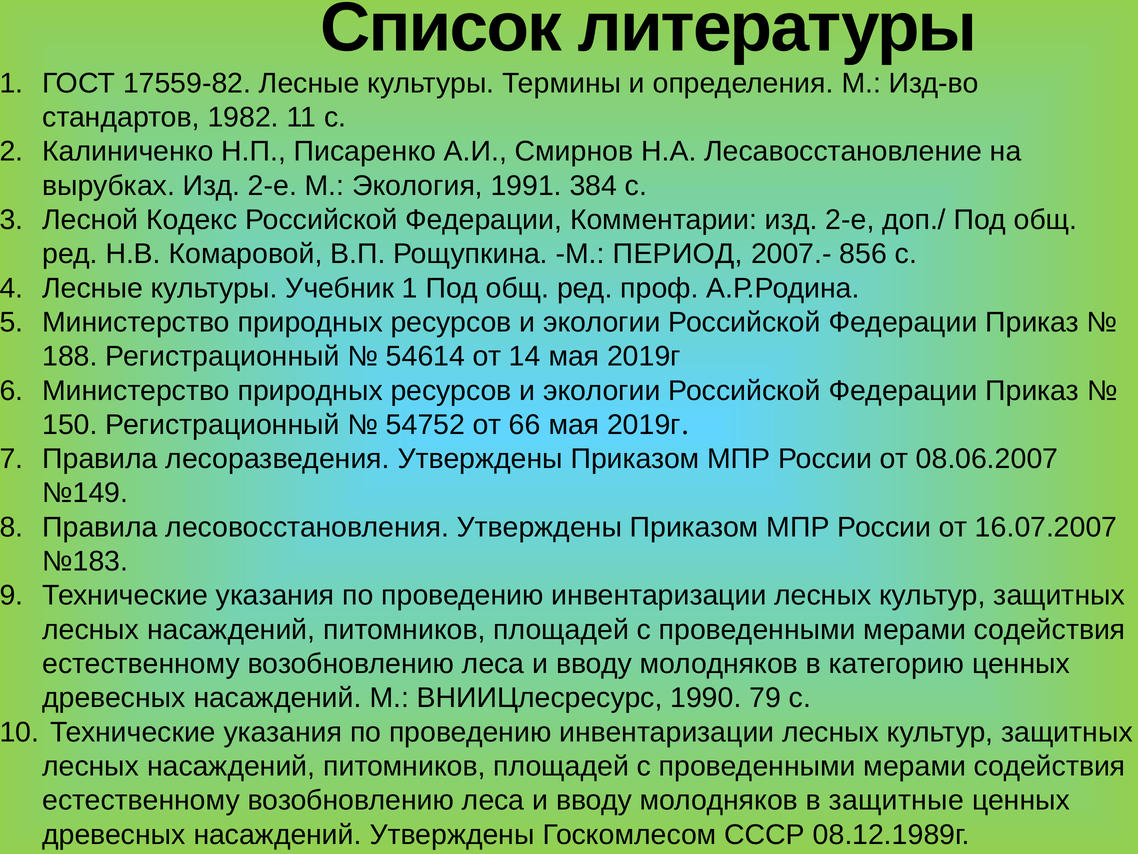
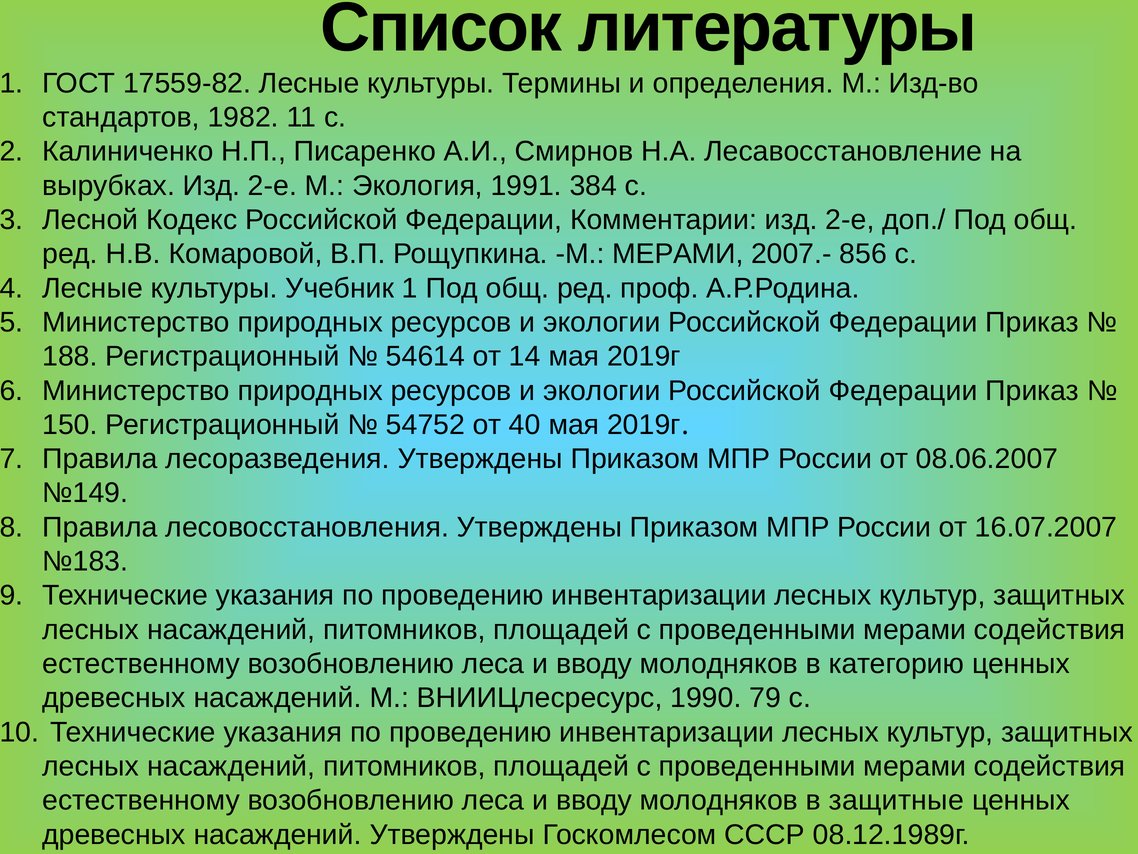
М ПЕРИОД: ПЕРИОД -> МЕРАМИ (678, 254)
66: 66 -> 40 (525, 425)
